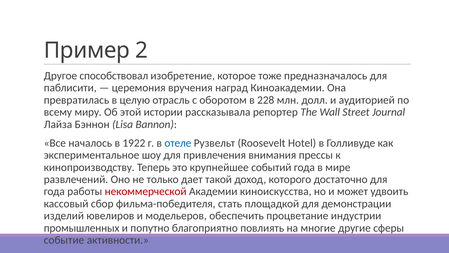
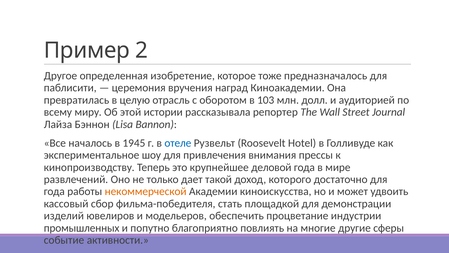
способствовал: способствовал -> определенная (114, 76)
228: 228 -> 103 (266, 100)
1922: 1922 -> 1945 (134, 143)
событий: событий -> деловой (271, 167)
некоммерческой colour: red -> orange (146, 191)
